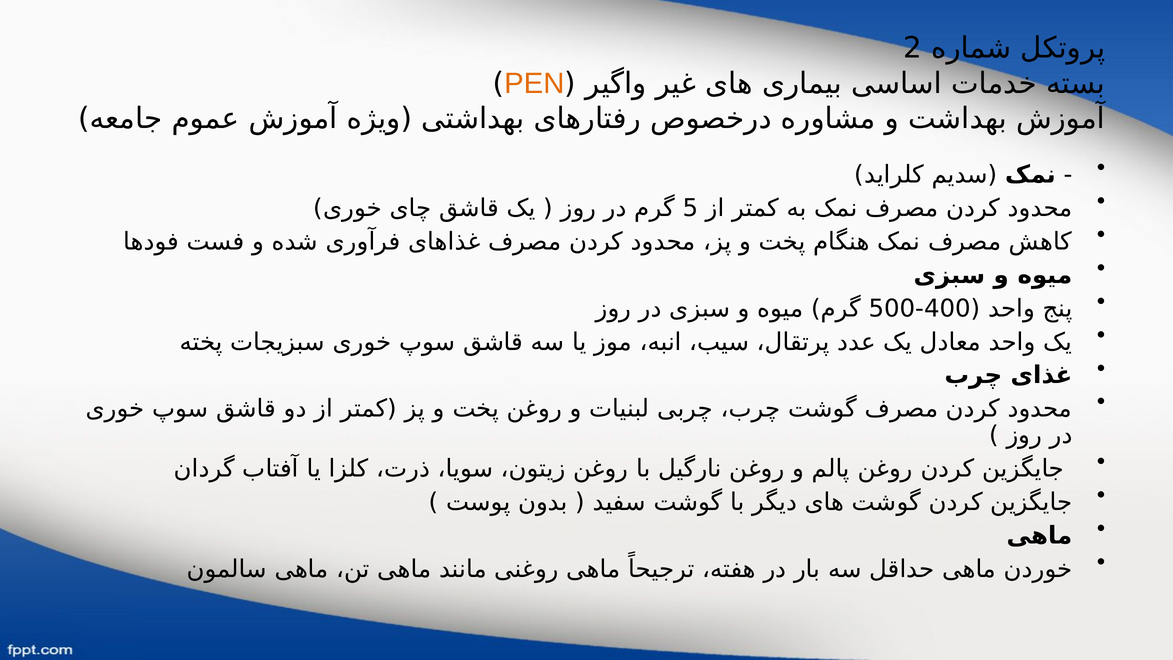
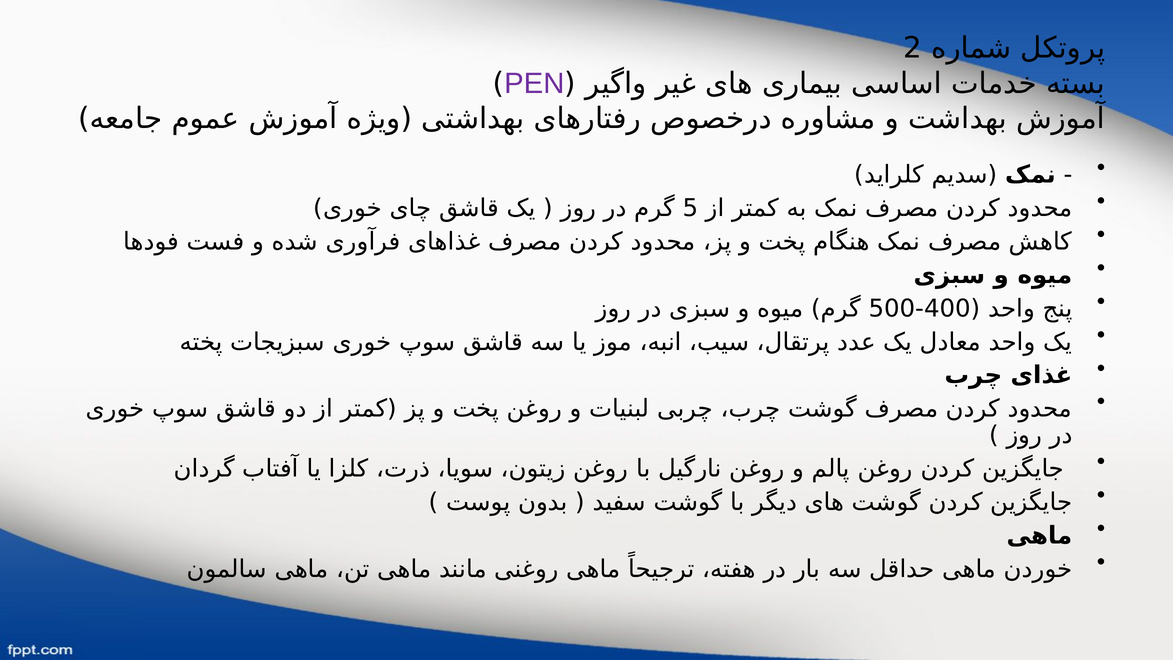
PEN colour: orange -> purple (534, 83)
